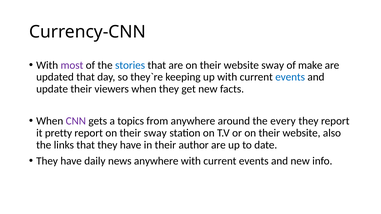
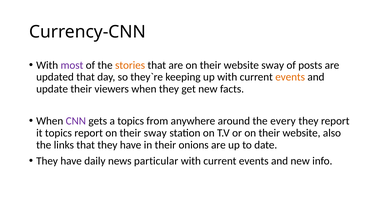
stories colour: blue -> orange (130, 65)
make: make -> posts (310, 65)
events colour: blue -> orange (290, 77)
it pretty: pretty -> topics (58, 133)
author: author -> onions (194, 145)
news anywhere: anywhere -> particular (156, 161)
